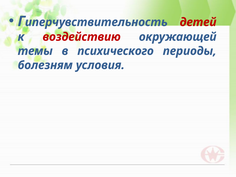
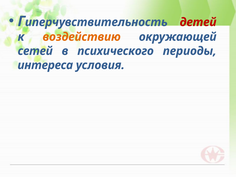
воздействию colour: red -> orange (82, 37)
темы: темы -> сетей (35, 51)
болезням: болезням -> интереса (45, 65)
